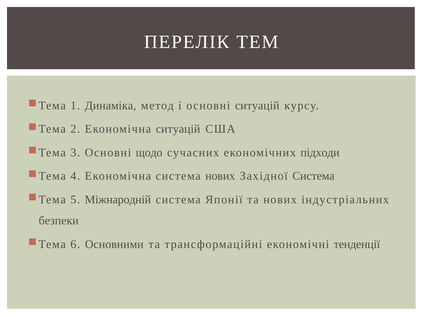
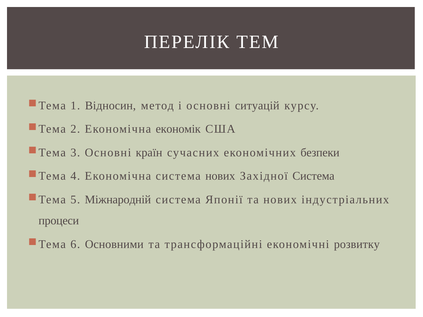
Динаміка: Динаміка -> Відносин (110, 106)
Економічна ситуацій: ситуацій -> економік (178, 129)
щодо: щодо -> країн (149, 153)
підходи: підходи -> безпеки (320, 153)
безпеки: безпеки -> процеси (59, 221)
тенденції: тенденції -> розвитку (357, 244)
